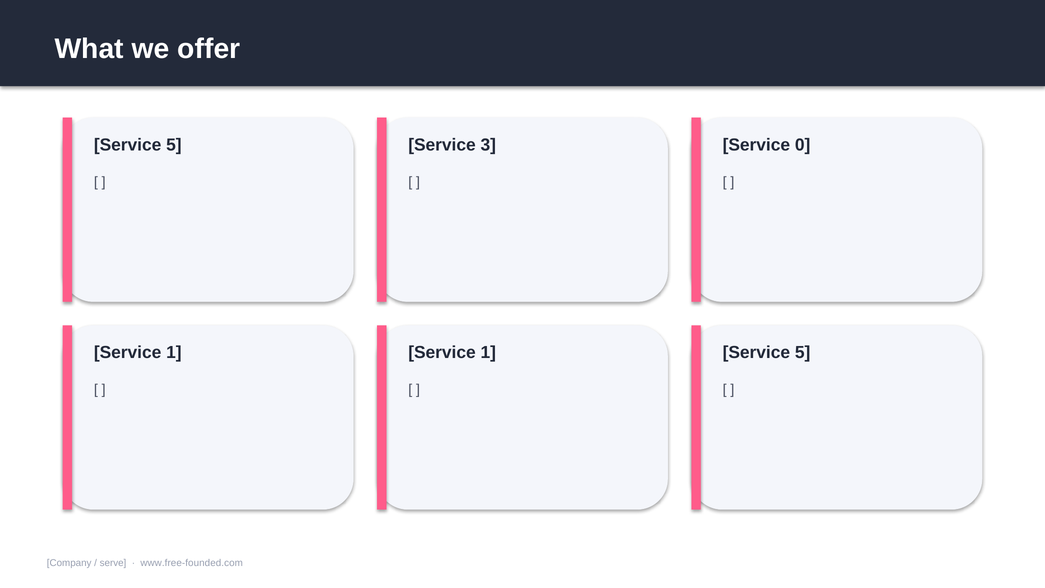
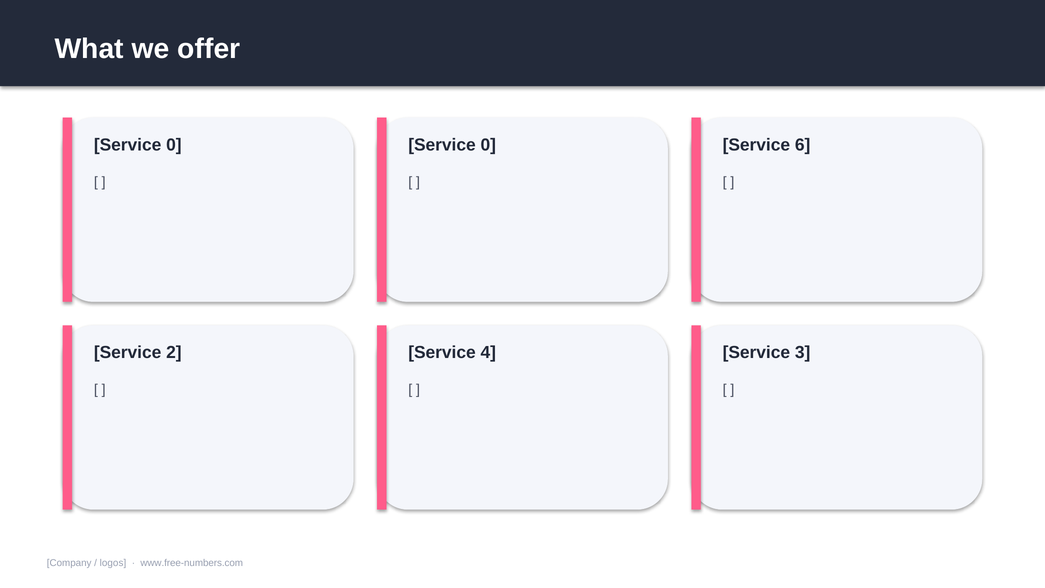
5: 5 -> 0 (174, 145)
3: 3 -> 0 (488, 145)
0: 0 -> 6 (803, 145)
1: 1 -> 2 (174, 353)
1: 1 -> 4 (488, 353)
5: 5 -> 3 (803, 353)
serve: serve -> logos (113, 563)
www.free-founded.com: www.free-founded.com -> www.free-numbers.com (192, 563)
